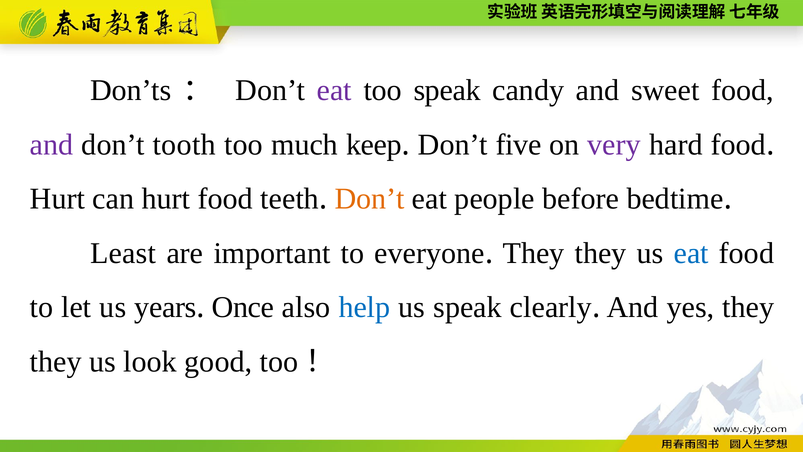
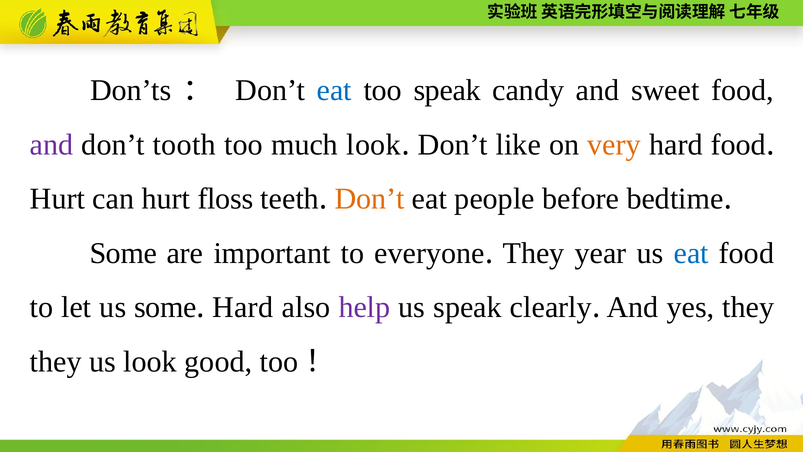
eat colour: purple -> blue (334, 90)
much keep: keep -> look (374, 145)
five: five -> like (518, 145)
very colour: purple -> orange (614, 145)
hurt food: food -> floss (225, 199)
Least: Least -> Some (123, 253)
they: they -> year (601, 253)
us years: years -> some (165, 307)
Once: Once -> Hard (243, 307)
help colour: blue -> purple (364, 307)
